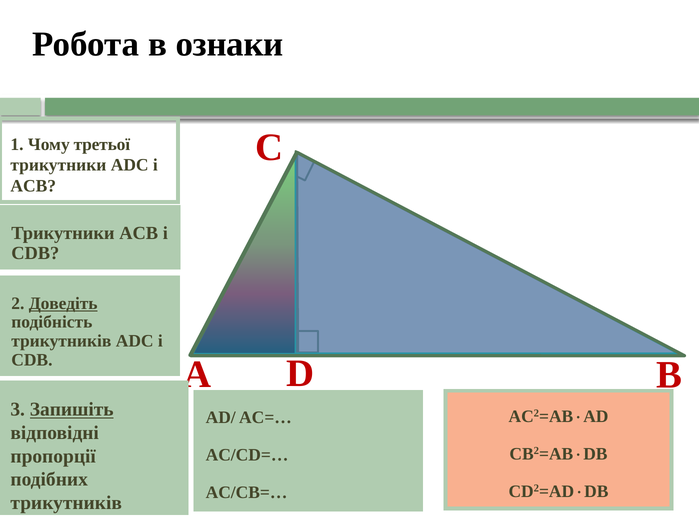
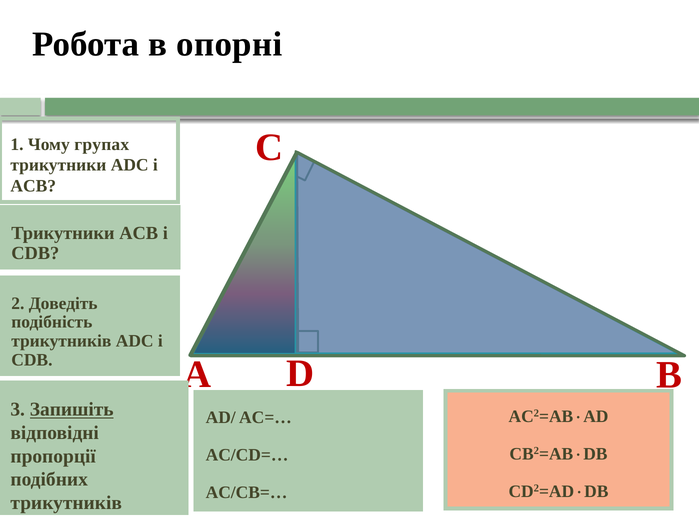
ознаки: ознаки -> опорні (229, 44)
третьої: третьої -> групах (102, 144)
Доведіть underline: present -> none (63, 303)
